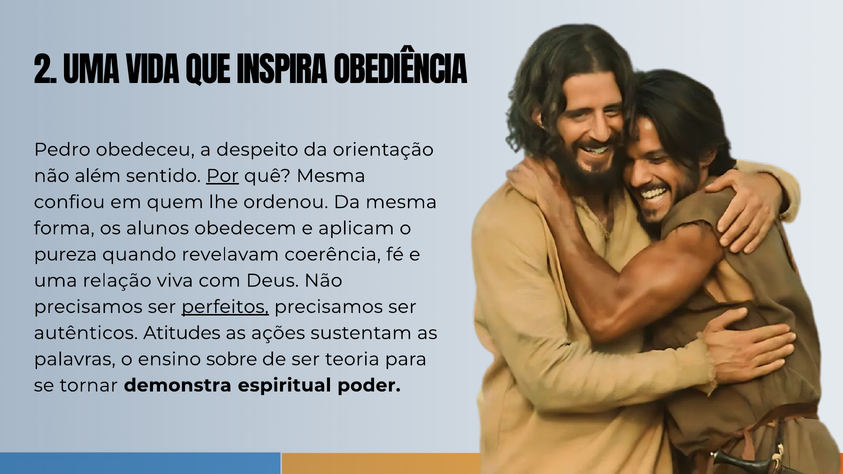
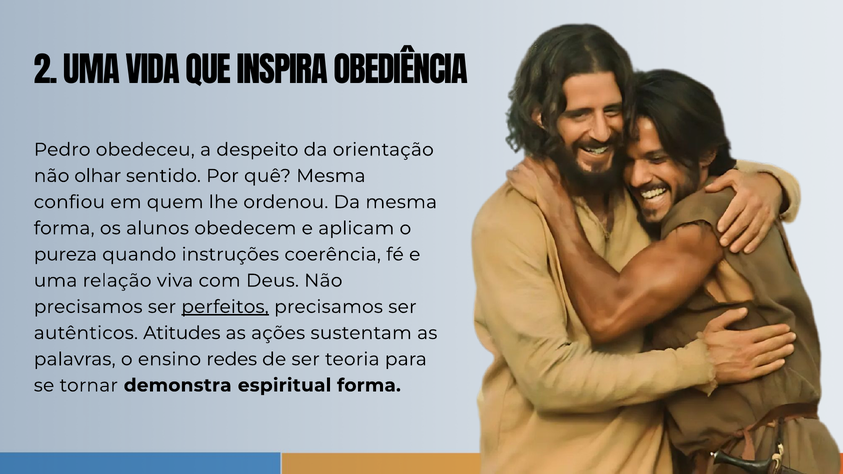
além: além -> olhar (98, 176)
Por underline: present -> none (222, 176)
revelavam: revelavam -> instruções (230, 254)
sobre: sobre -> redes (232, 359)
espiritual poder: poder -> forma (369, 386)
